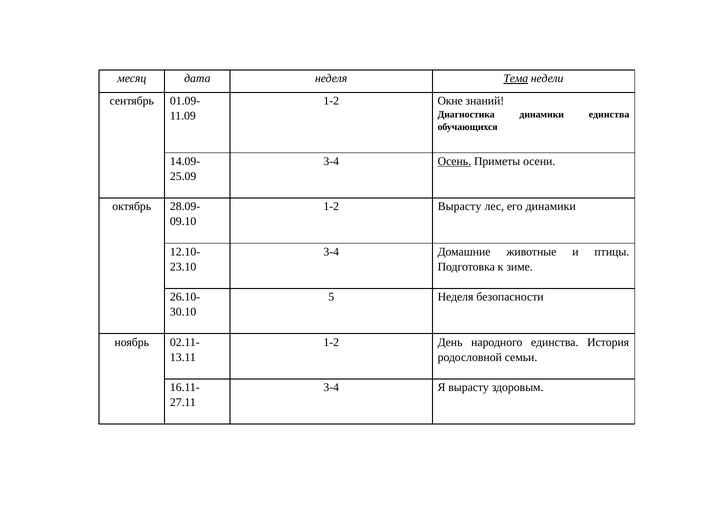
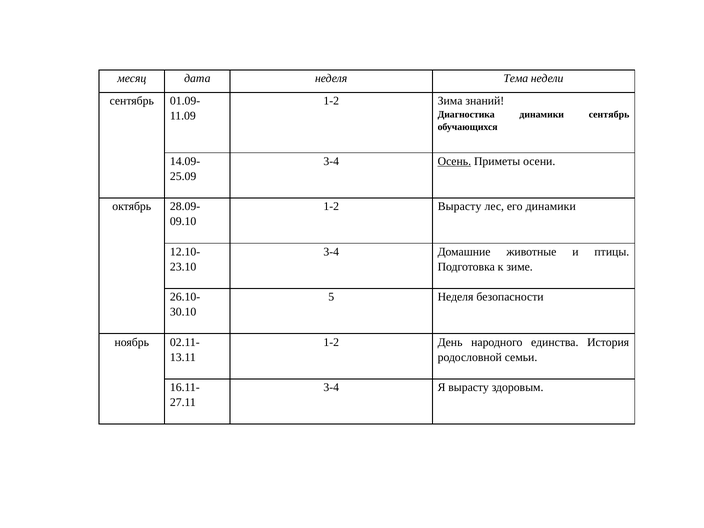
Тема underline: present -> none (516, 78)
Окне: Окне -> Зима (450, 101)
динамики единства: единства -> сентябрь (609, 115)
